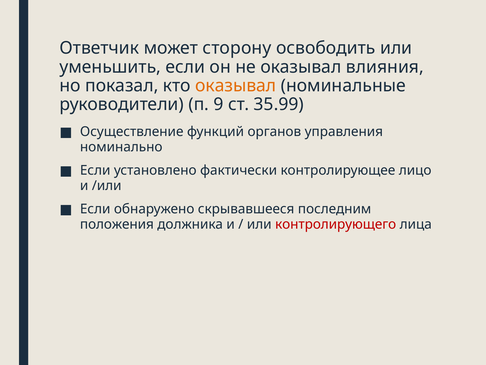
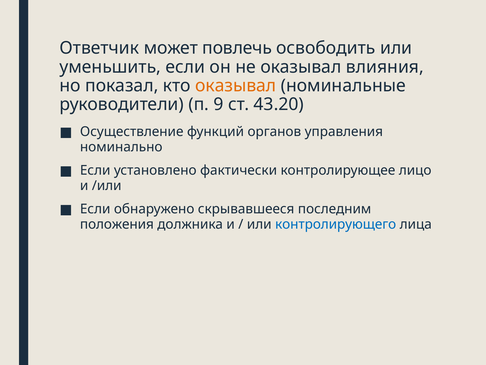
сторону: сторону -> повлечь (237, 48)
35.99: 35.99 -> 43.20 (279, 104)
контролирующего colour: red -> blue (336, 224)
